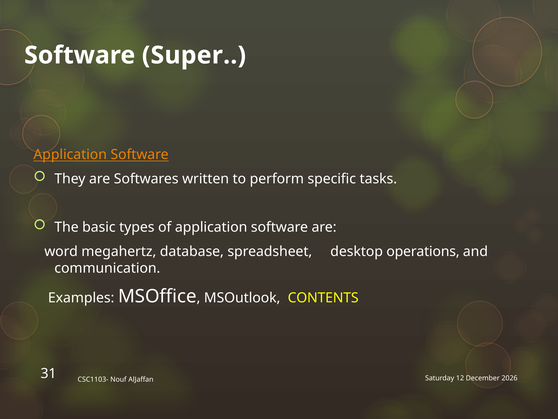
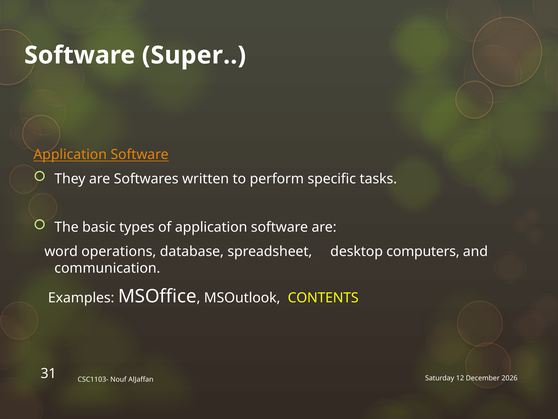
megahertz: megahertz -> operations (119, 251)
operations: operations -> computers (423, 251)
